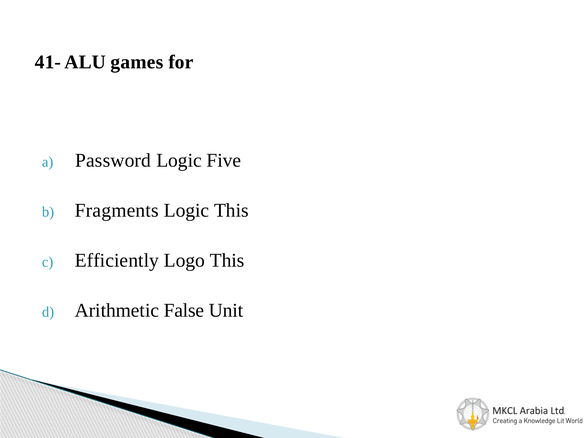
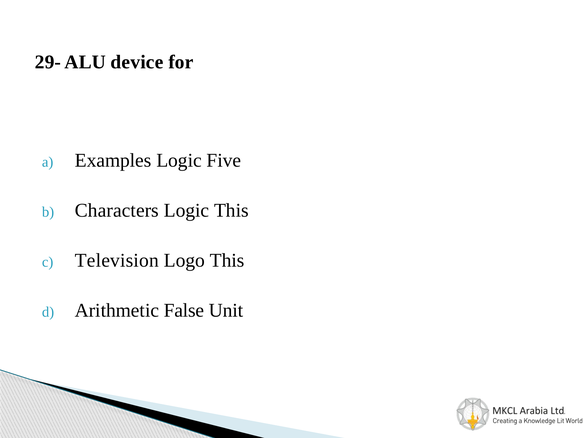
41-: 41- -> 29- (48, 62)
games: games -> device (137, 62)
Password: Password -> Examples (113, 160)
Fragments: Fragments -> Characters (117, 210)
Efficiently: Efficiently -> Television (117, 260)
